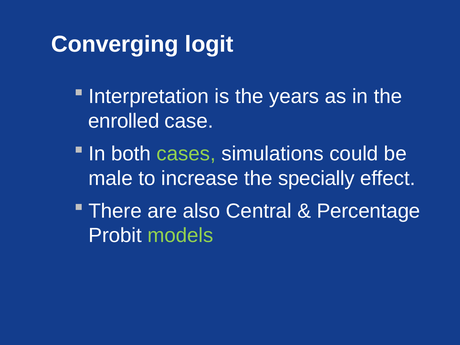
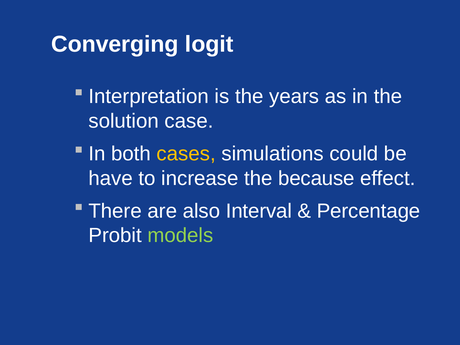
enrolled: enrolled -> solution (124, 121)
cases colour: light green -> yellow (186, 154)
male: male -> have (111, 178)
specially: specially -> because (316, 178)
Central: Central -> Interval (259, 211)
